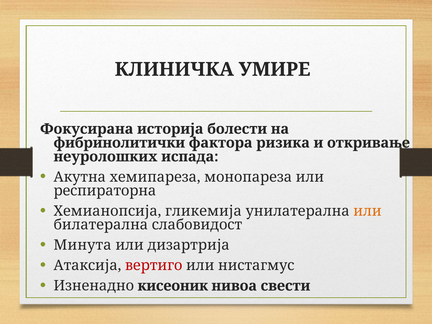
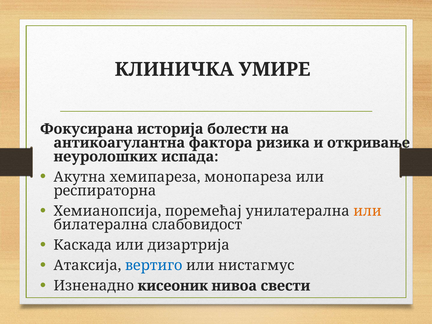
фибринолитички: фибринолитички -> антикоагулантна (119, 143)
гликемија: гликемија -> поремећај (203, 211)
Минута: Минута -> Каскада (83, 245)
вертиго colour: red -> blue (154, 266)
